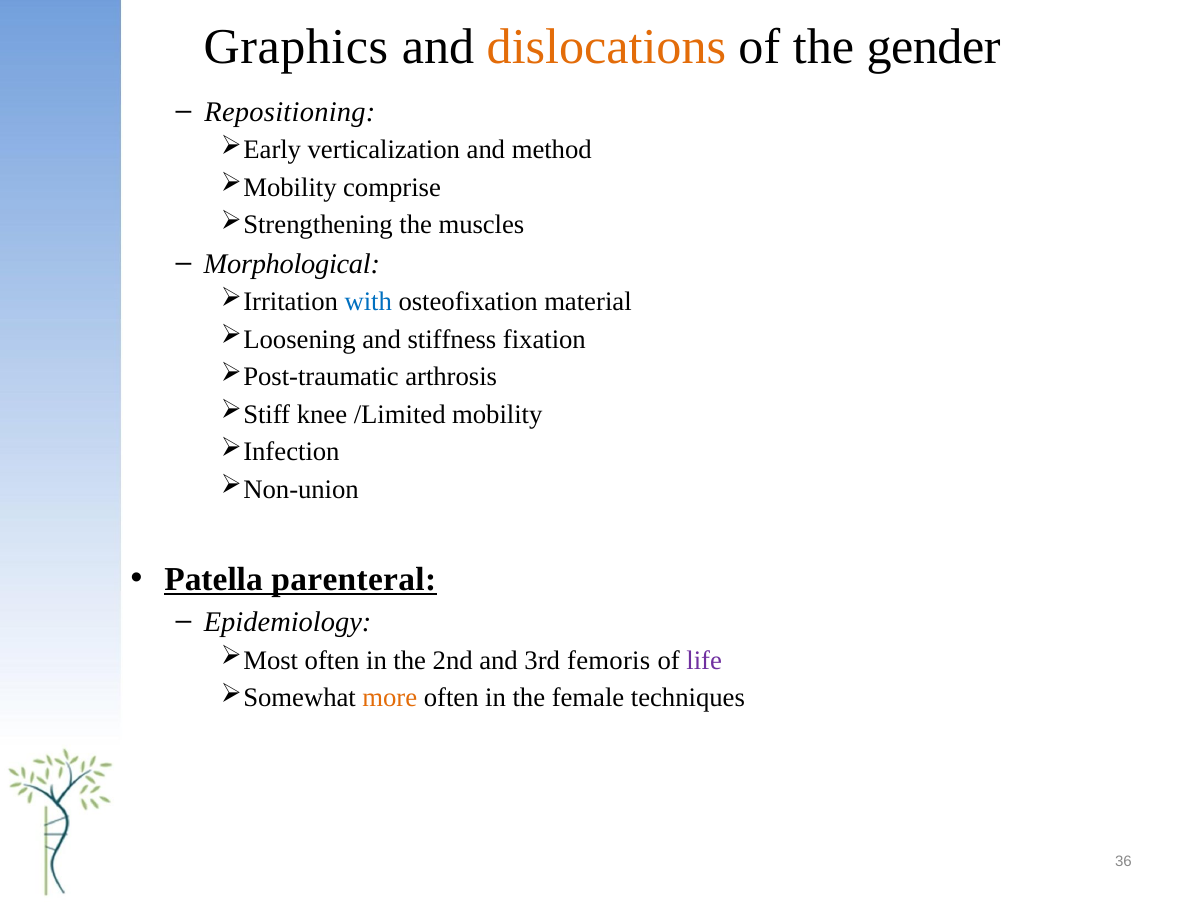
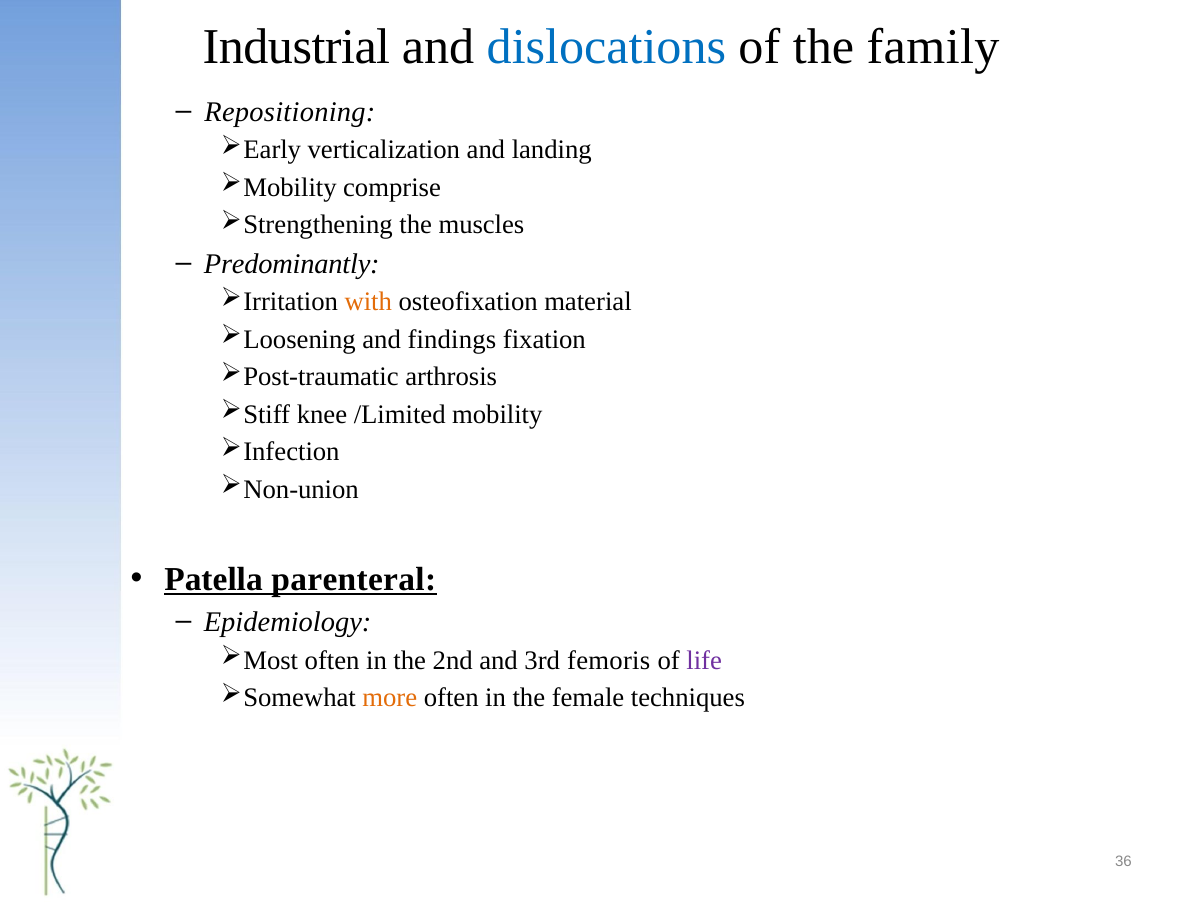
Graphics: Graphics -> Industrial (296, 47)
dislocations colour: orange -> blue (606, 47)
gender: gender -> family (933, 47)
method: method -> landing (552, 150)
Morphological: Morphological -> Predominantly (292, 264)
with colour: blue -> orange (368, 302)
stiffness: stiffness -> findings (452, 340)
